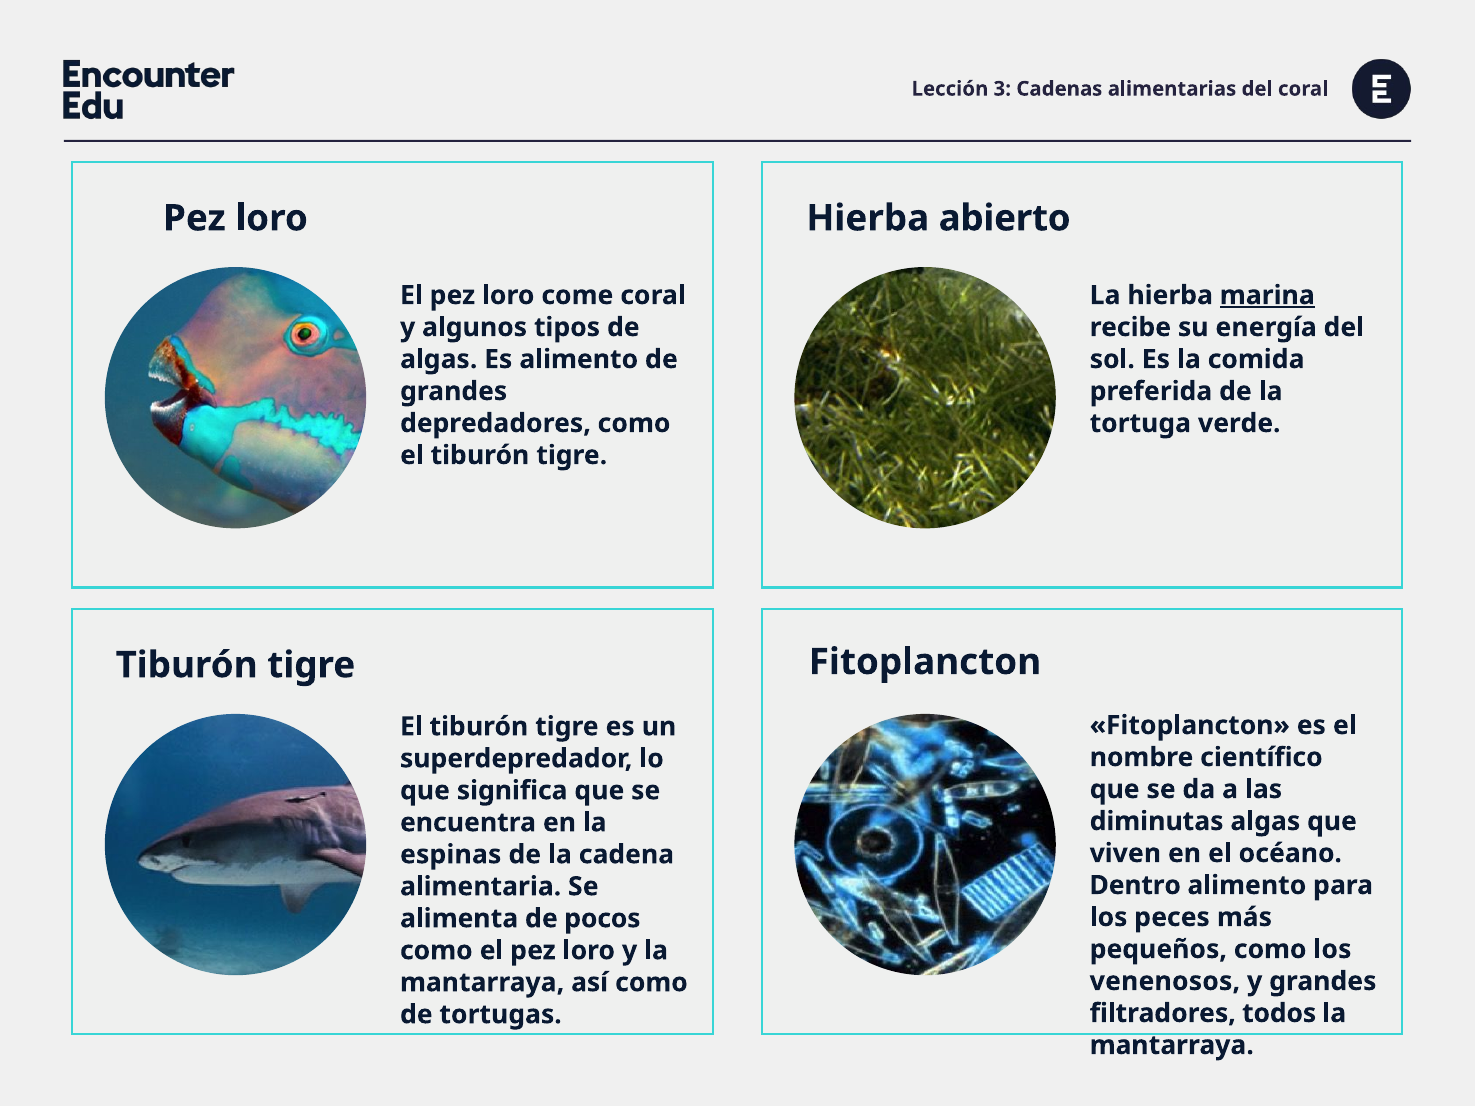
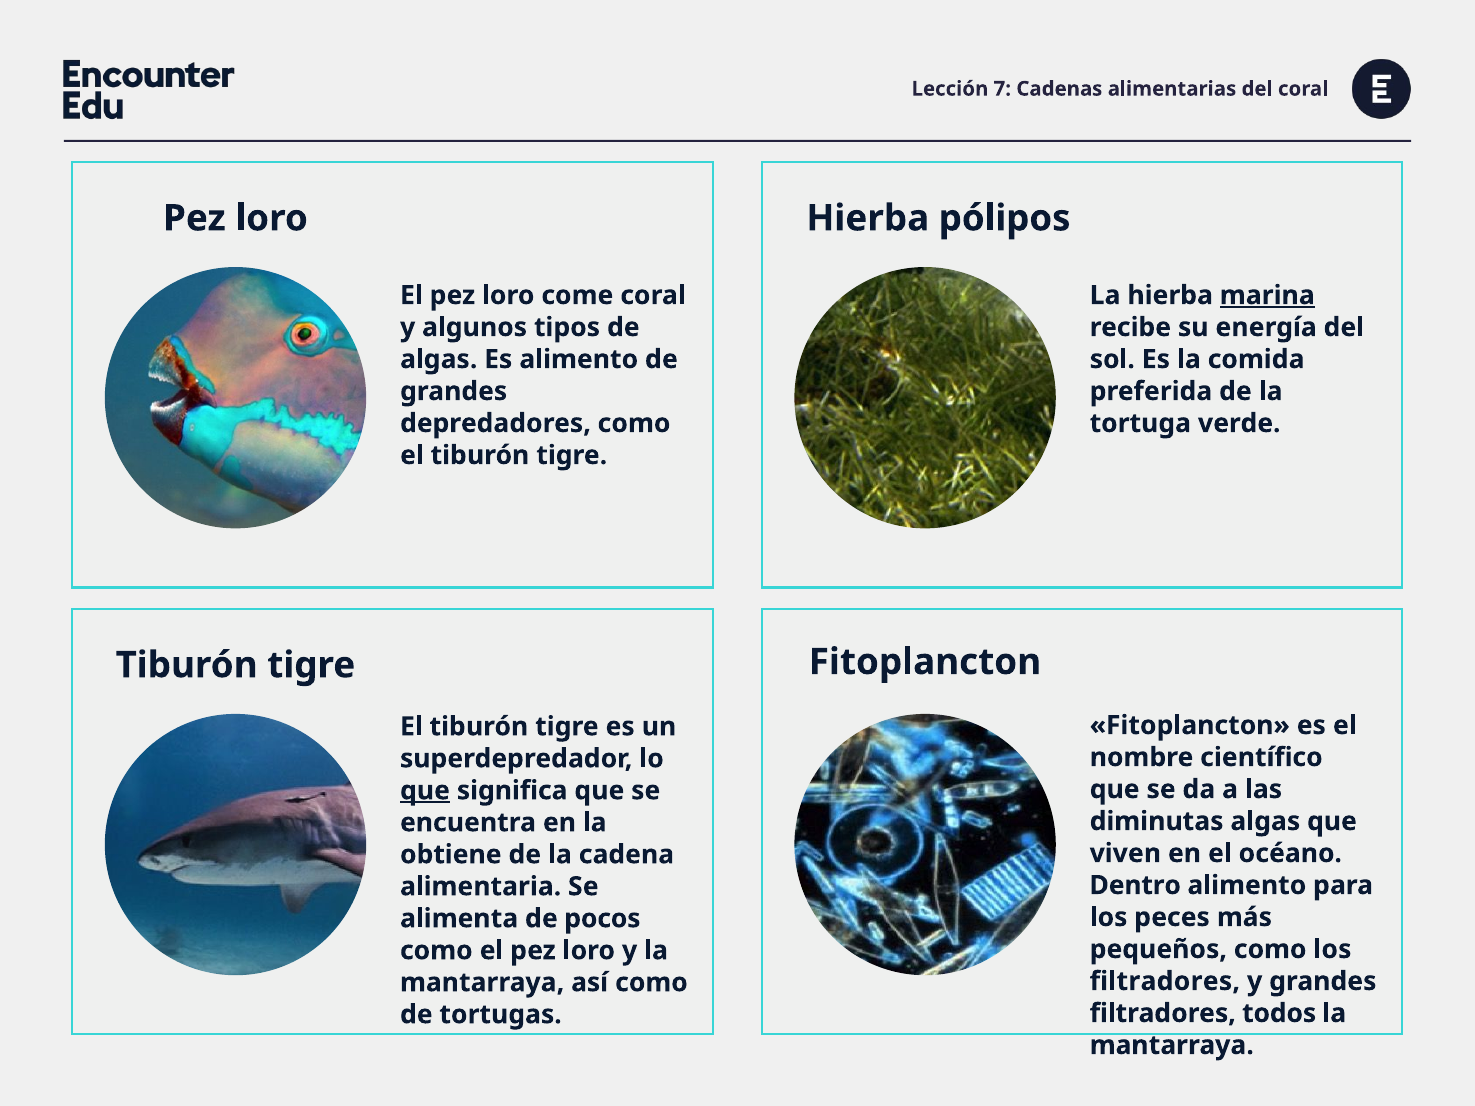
3: 3 -> 7 (1002, 89)
abierto: abierto -> pólipos (1005, 218)
que underline: none -> present (425, 791)
espinas: espinas -> obtiene (451, 855)
venenosos: venenosos -> filtradores (1165, 981)
